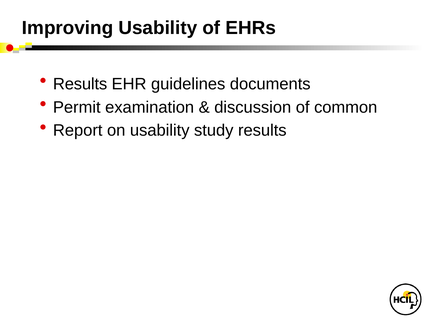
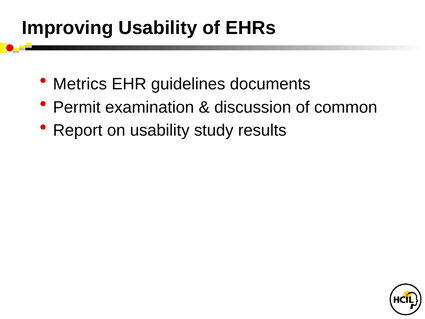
Results: Results -> Metrics (80, 84)
